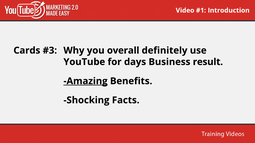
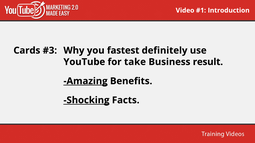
overall: overall -> fastest (123, 51)
days: days -> take (135, 62)
Shocking underline: none -> present (86, 100)
